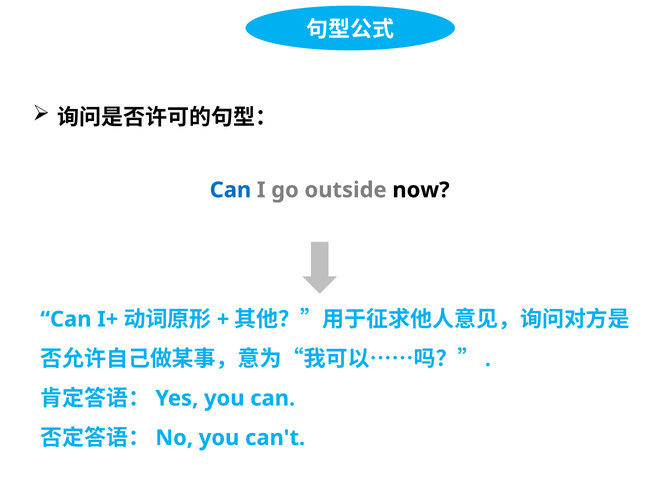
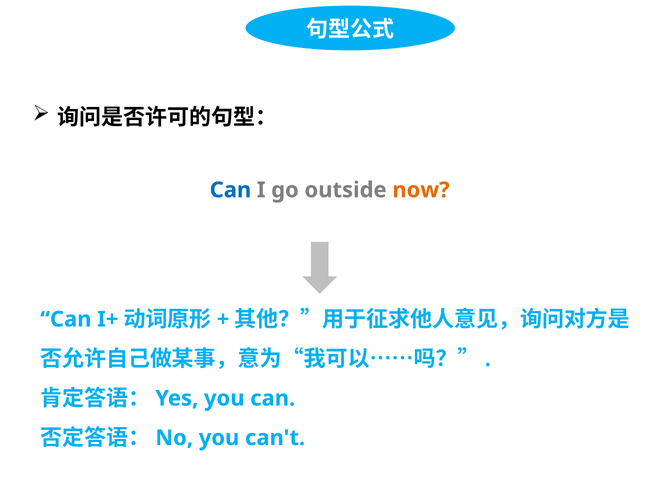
now colour: black -> orange (421, 190)
